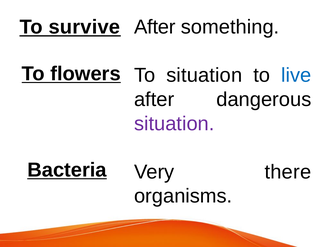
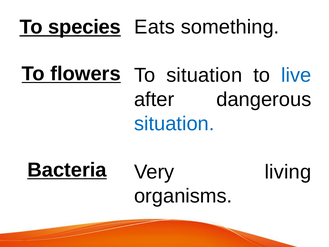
survive: survive -> species (85, 27)
After: After -> Eats (155, 27)
situation colour: purple -> blue (174, 124)
there: there -> living (288, 172)
